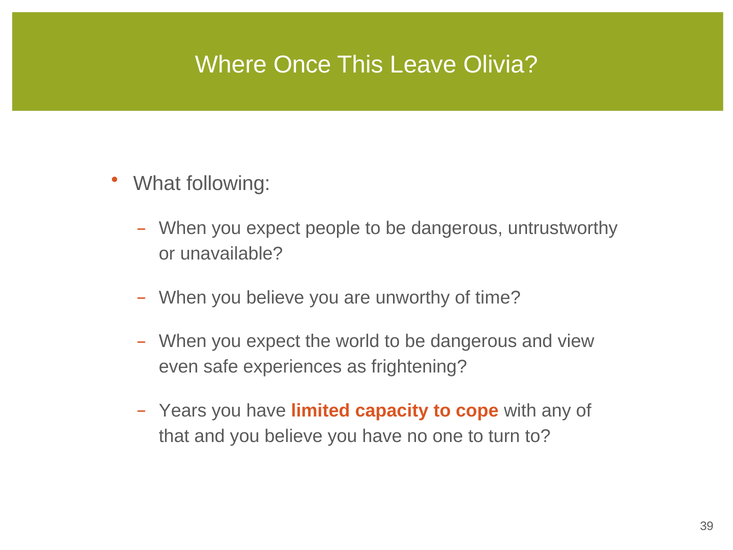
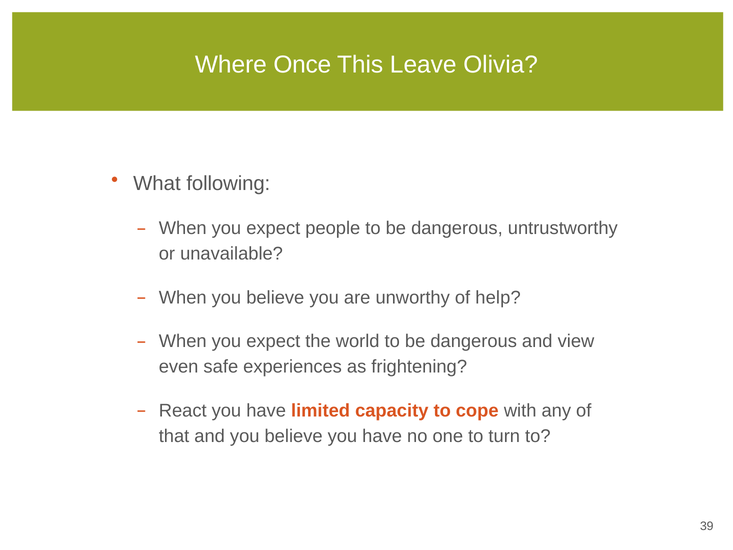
time: time -> help (498, 297)
Years: Years -> React (183, 410)
